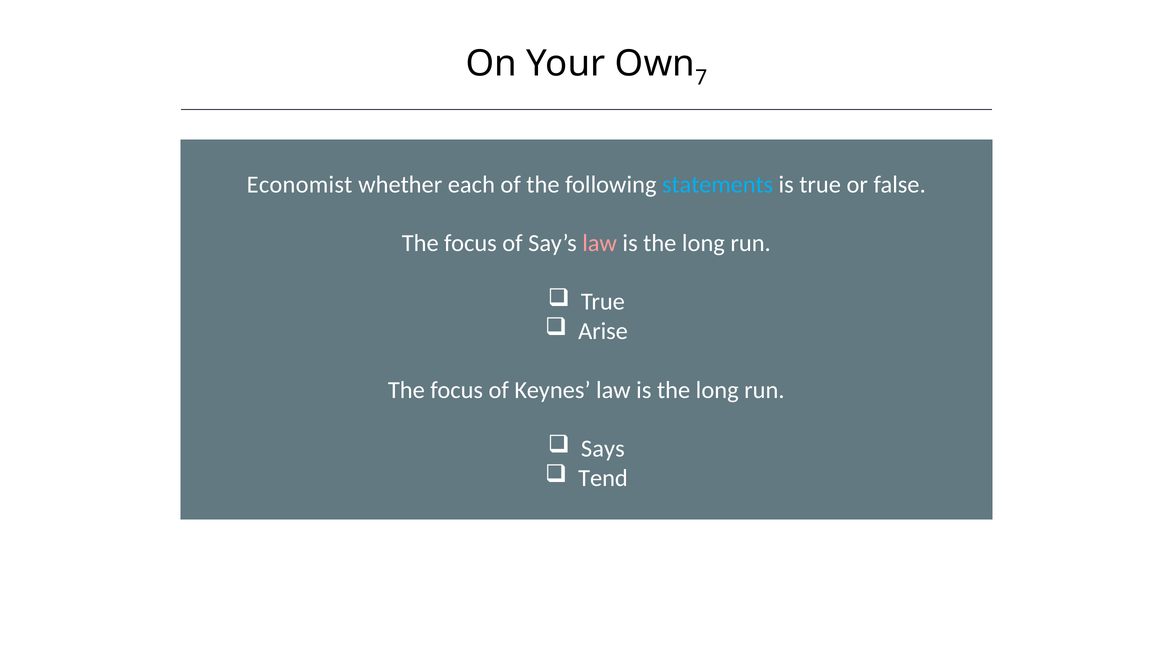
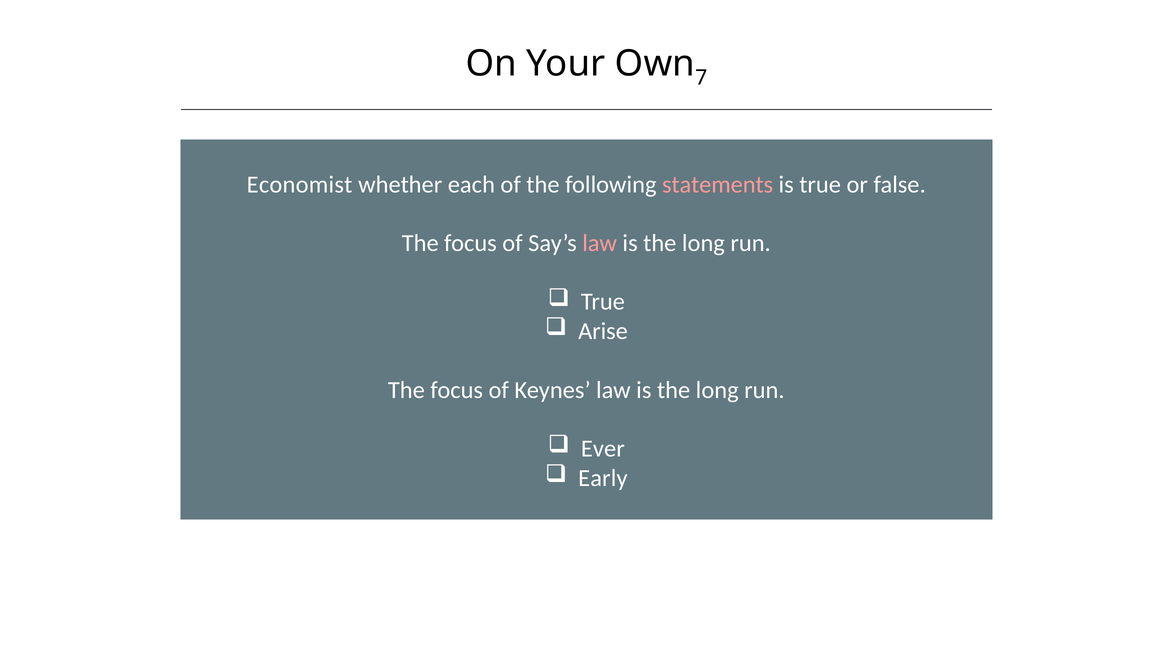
statements colour: light blue -> pink (718, 184)
Says: Says -> Ever (603, 448)
Tend: Tend -> Early (603, 478)
